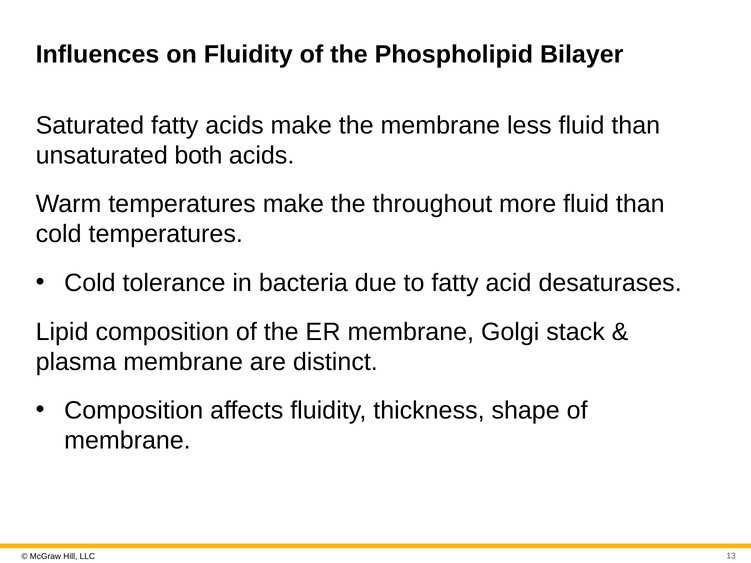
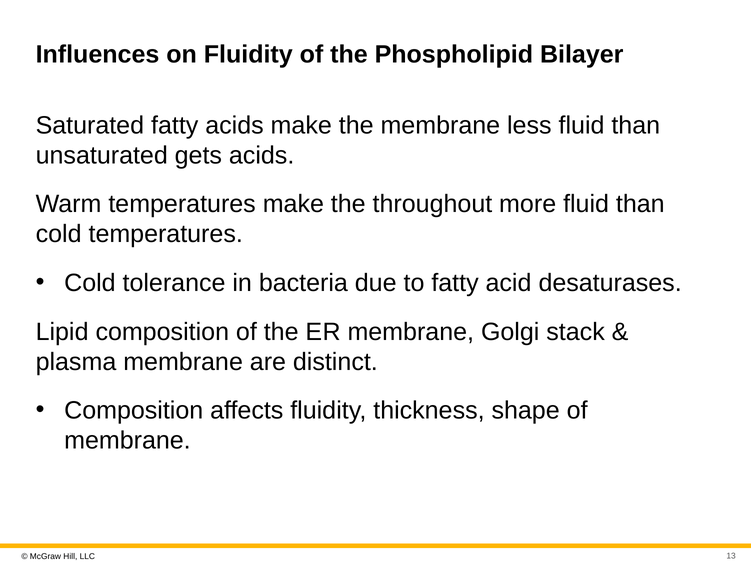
both: both -> gets (198, 155)
